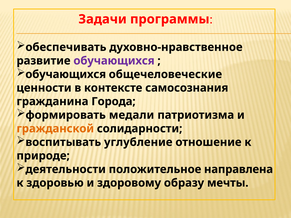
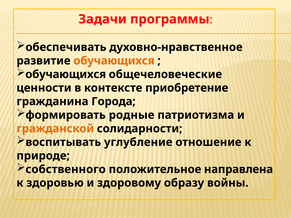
обучающихся colour: purple -> orange (114, 61)
самосознания: самосознания -> приобретение (187, 88)
медали: медали -> родные (132, 115)
деятельности: деятельности -> собственного (66, 170)
мечты: мечты -> войны (228, 183)
